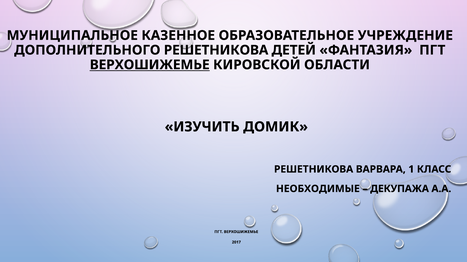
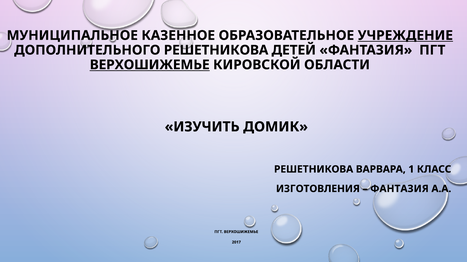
УЧРЕЖДЕНИЕ underline: none -> present (405, 36)
НЕОБХОДИМЫЕ: НЕОБХОДИМЫЕ -> ИЗГОТОВЛЕНИЯ (318, 189)
ДЕКУПАЖА: ДЕКУПАЖА -> ФАНТАЗИЯ (399, 189)
